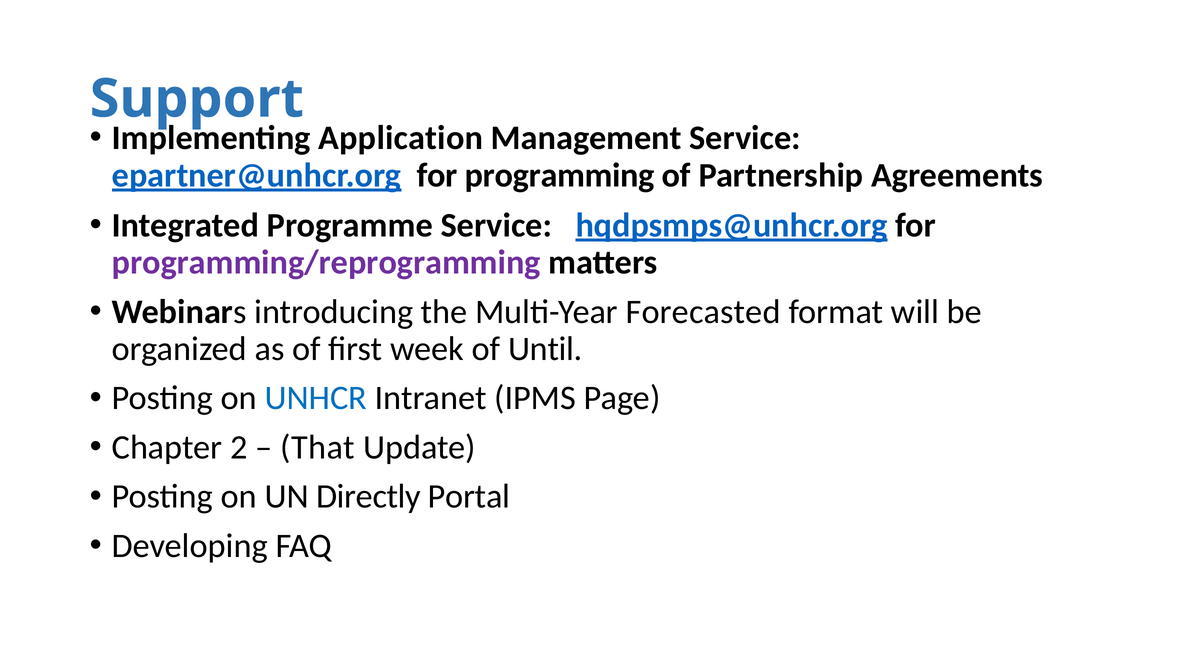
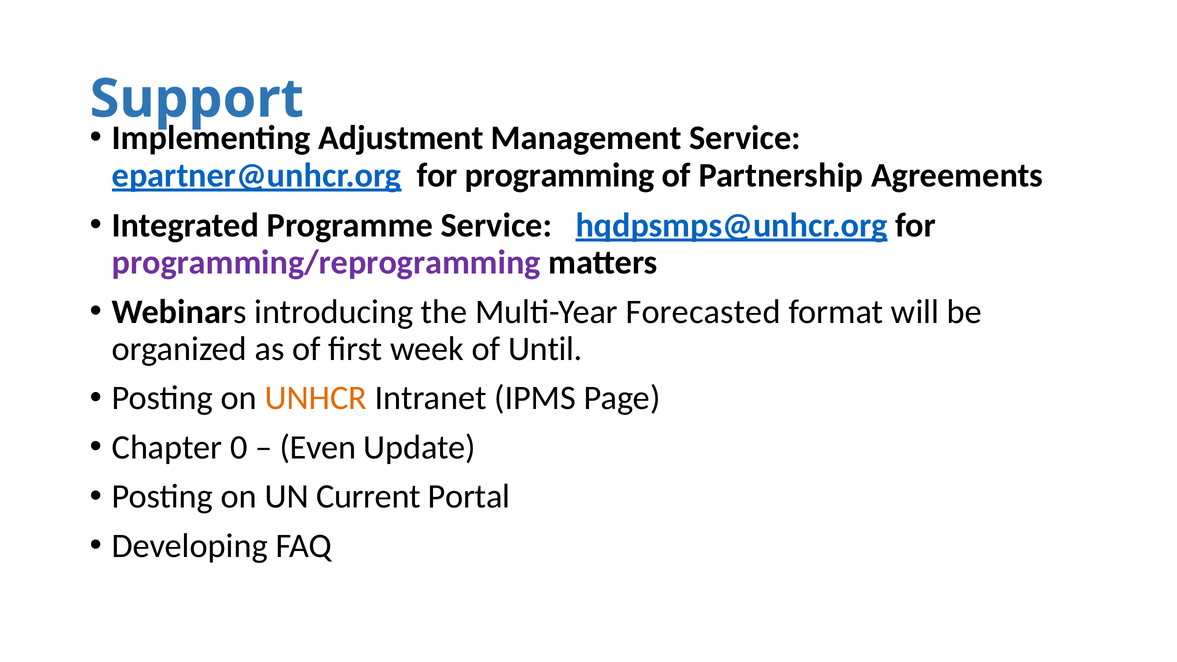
Application: Application -> Adjustment (401, 138)
UNHCR colour: blue -> orange (316, 398)
2: 2 -> 0 (239, 447)
That: That -> Even (318, 447)
Directly: Directly -> Current (369, 497)
